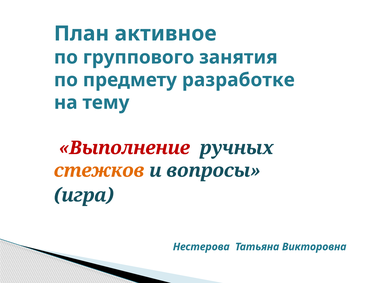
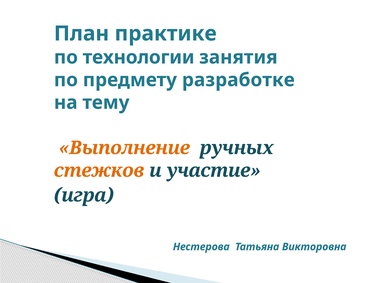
активное: активное -> практике (166, 34)
группового: группового -> технологии (139, 57)
Выполнение colour: red -> orange (124, 148)
вопросы: вопросы -> участие (214, 171)
